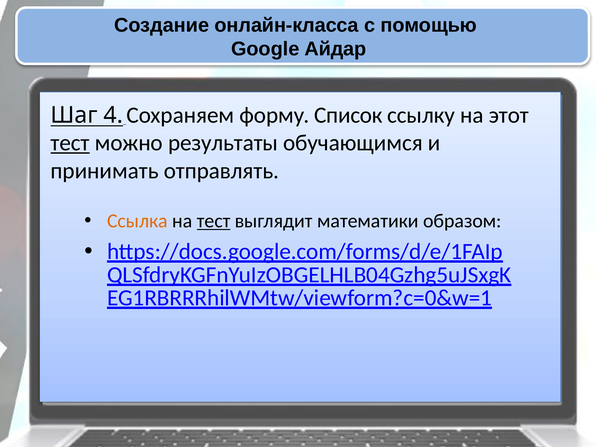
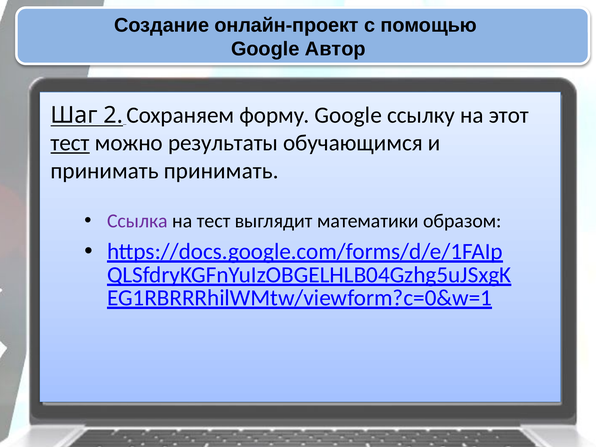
онлайн-класса: онлайн-класса -> онлайн-проект (287, 25)
Айдар: Айдар -> Автор (335, 49)
4: 4 -> 2 (113, 115)
форму Список: Список -> Google (348, 115)
принимать отправлять: отправлять -> принимать (221, 171)
Ссылка colour: orange -> purple (137, 221)
тест underline: present -> none (214, 221)
